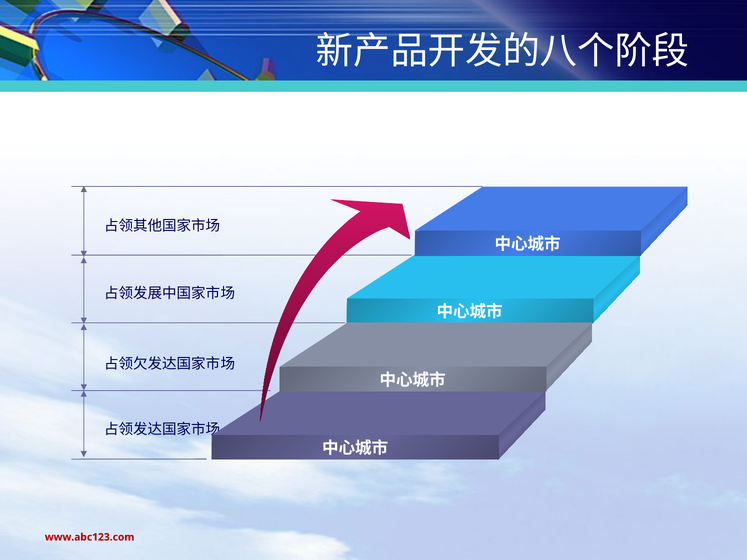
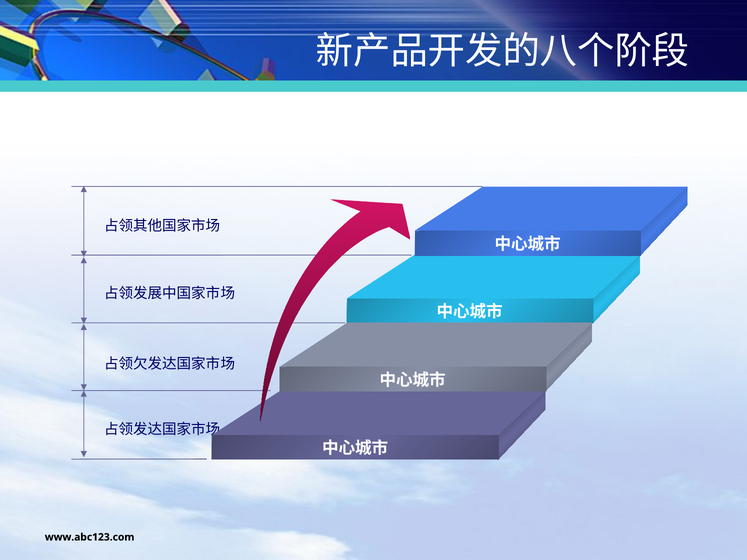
www.abc123.com colour: red -> black (90, 537)
